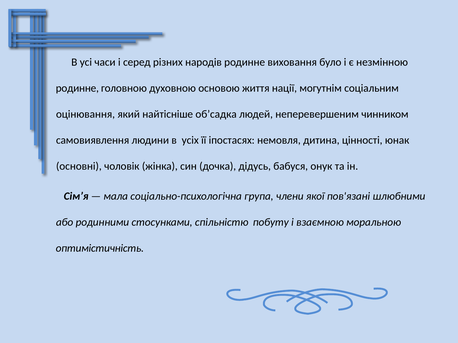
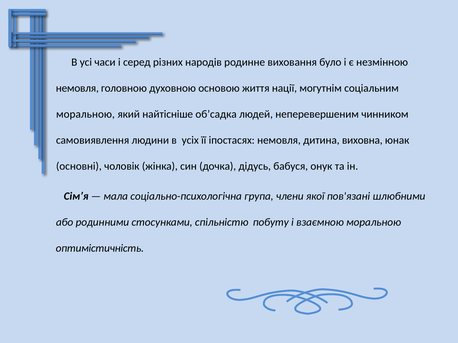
родинне: родинне -> немовля (77, 88)
оцінювання: оцінювання -> моральною (85, 114)
цінності: цінності -> виховна (362, 140)
